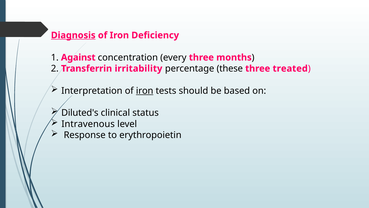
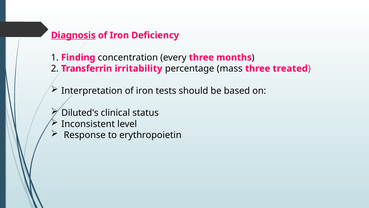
Against: Against -> Finding (78, 57)
these: these -> mass (230, 68)
iron underline: present -> none (145, 91)
Intravenous: Intravenous -> Inconsistent (88, 124)
